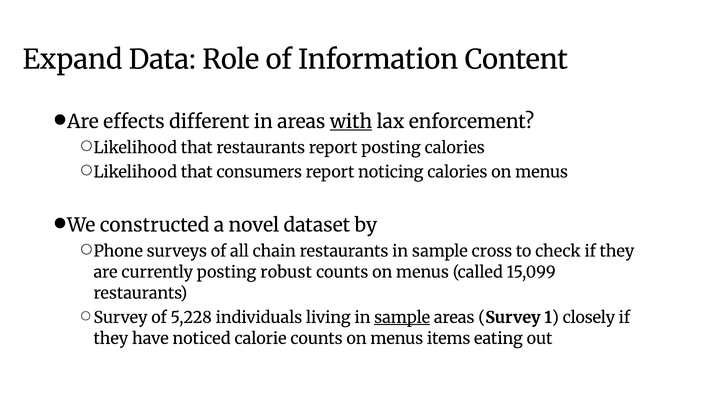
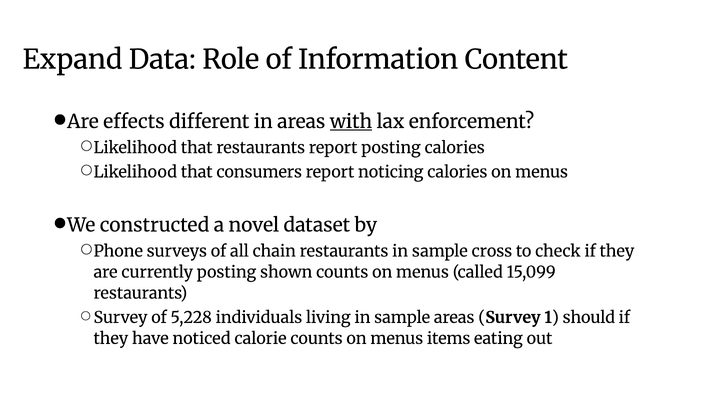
robust: robust -> shown (286, 272)
sample underline: present -> none (402, 318)
closely: closely -> should (589, 318)
